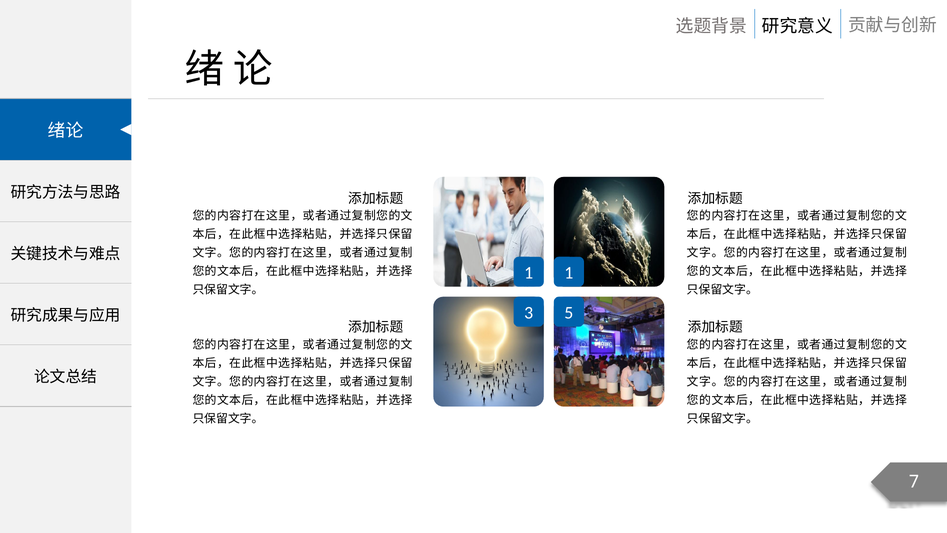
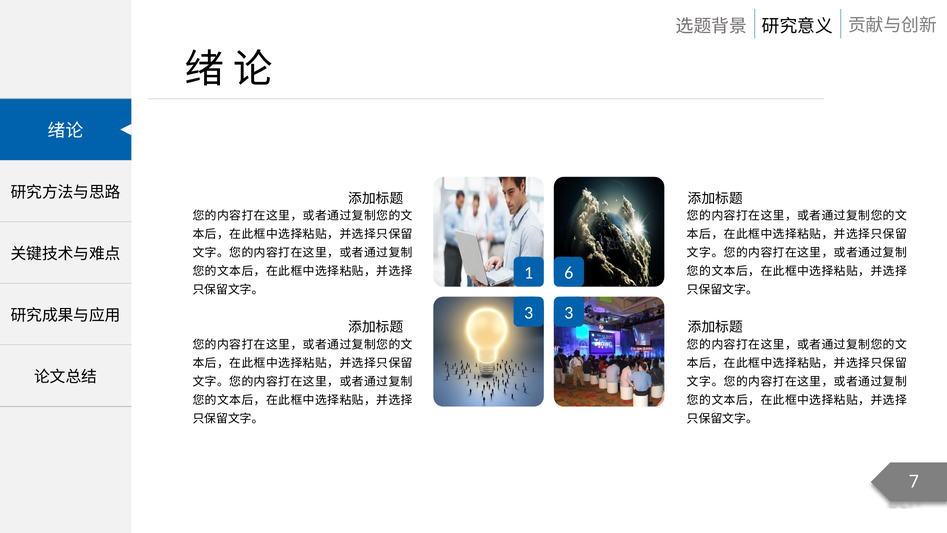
1 1: 1 -> 6 (569, 273)
3 5: 5 -> 3 (569, 313)
